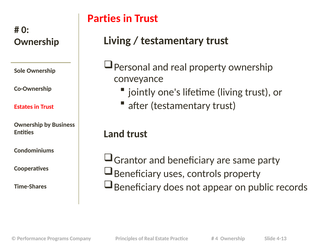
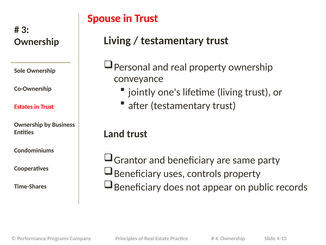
Parties: Parties -> Spouse (104, 18)
0: 0 -> 3 (25, 30)
